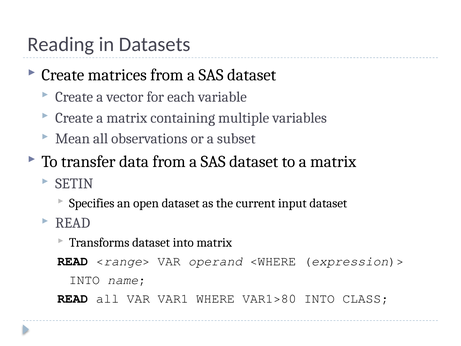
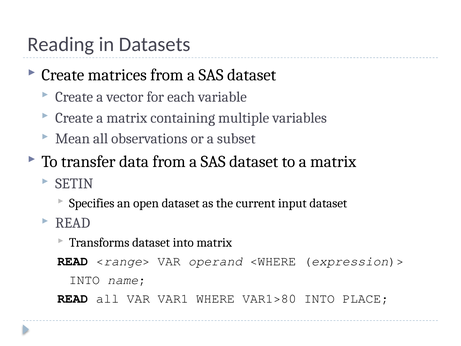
CLASS: CLASS -> PLACE (366, 298)
